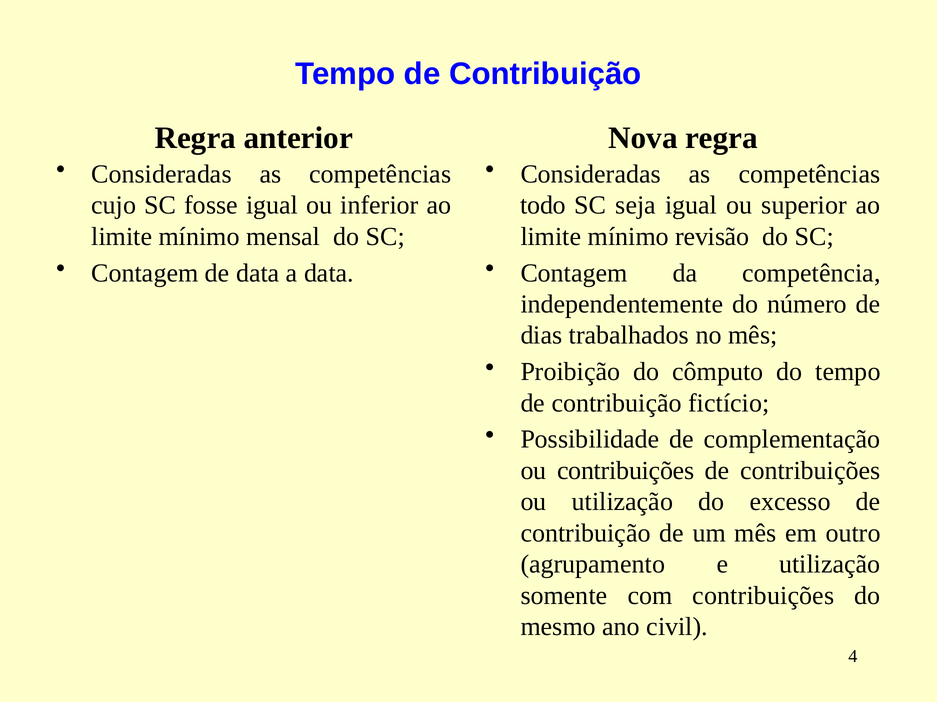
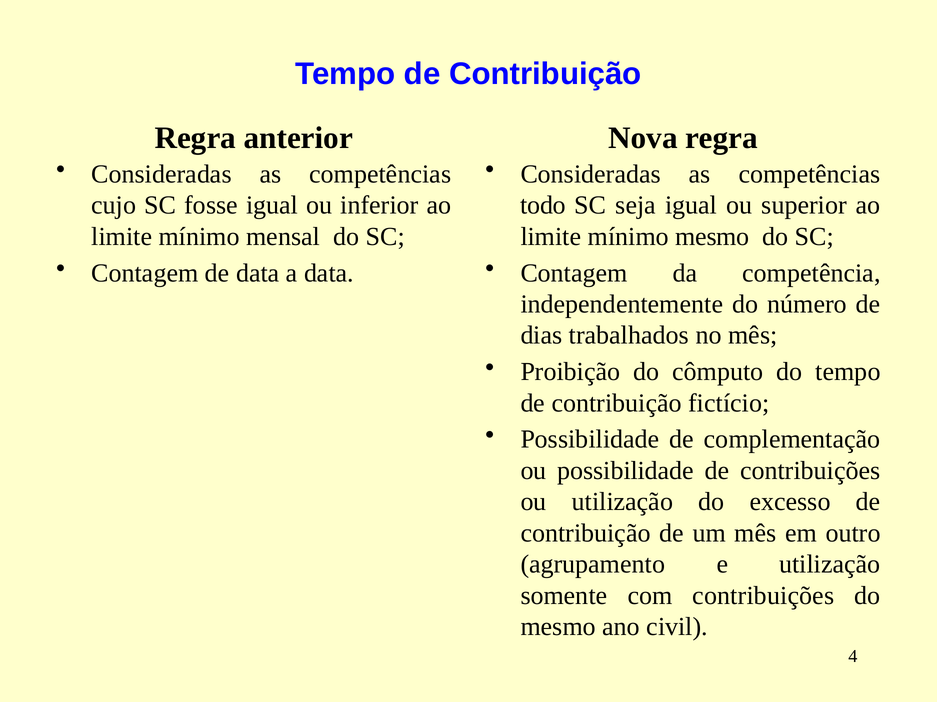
mínimo revisão: revisão -> mesmo (712, 237)
ou contribuições: contribuições -> possibilidade (626, 471)
